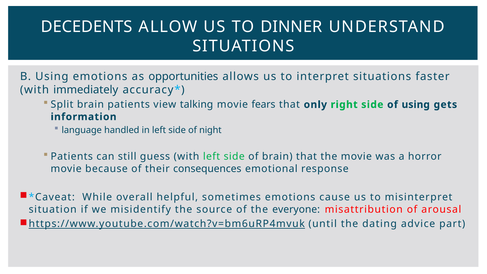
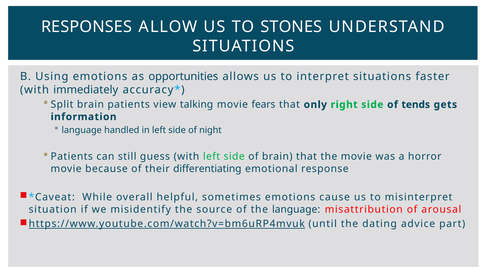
DECEDENTS: DECEDENTS -> RESPONSES (87, 27)
DINNER: DINNER -> STONES (291, 27)
of using: using -> tends (416, 105)
consequences: consequences -> differentiating (207, 169)
the everyone: everyone -> language (296, 209)
